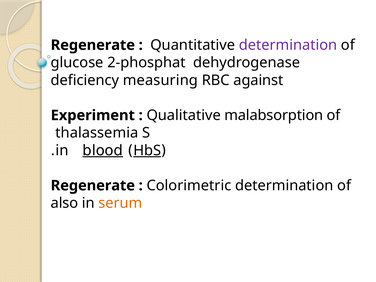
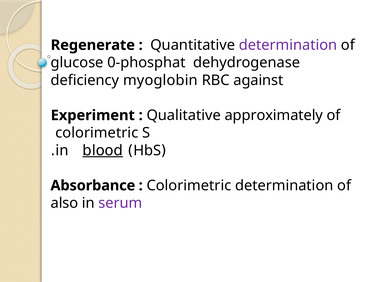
2-phosphat: 2-phosphat -> 0-phosphat (146, 63)
measuring: measuring -> myoglobin (160, 80)
malabsorption: malabsorption -> approximately (274, 115)
thalassemia: thalassemia -> colorimetric (97, 133)
HbS underline: present -> none (147, 150)
Regenerate: Regenerate -> Absorbance (93, 186)
serum colour: orange -> purple (120, 203)
